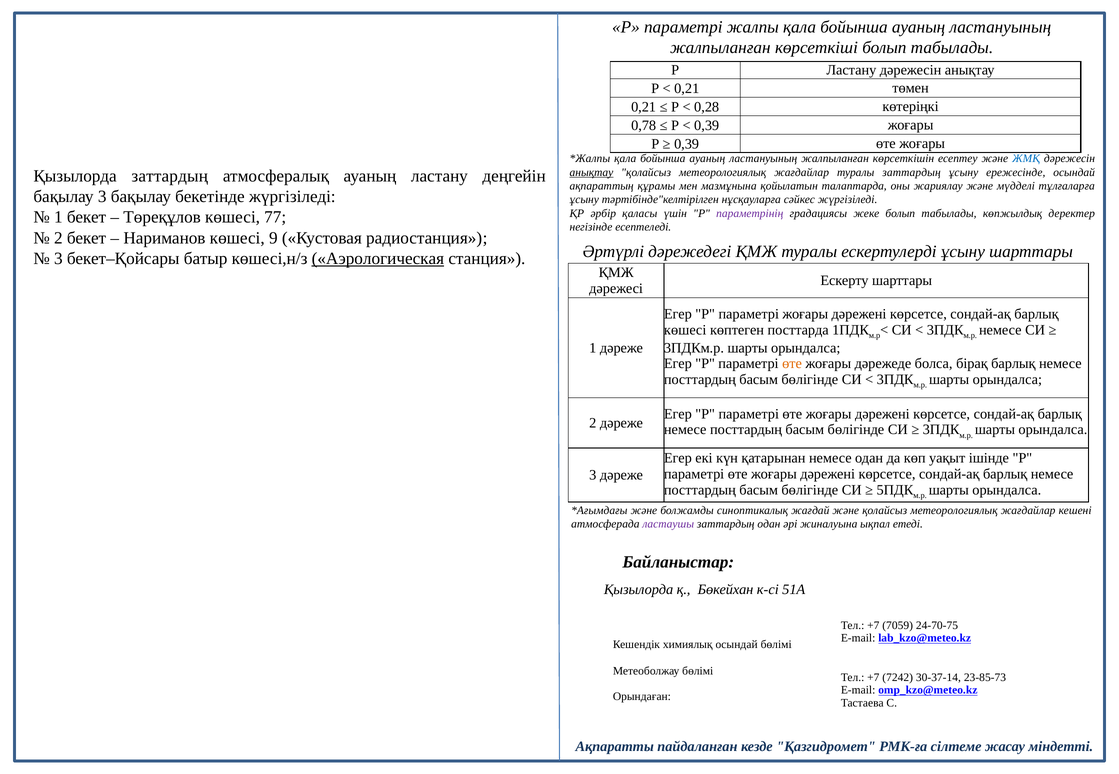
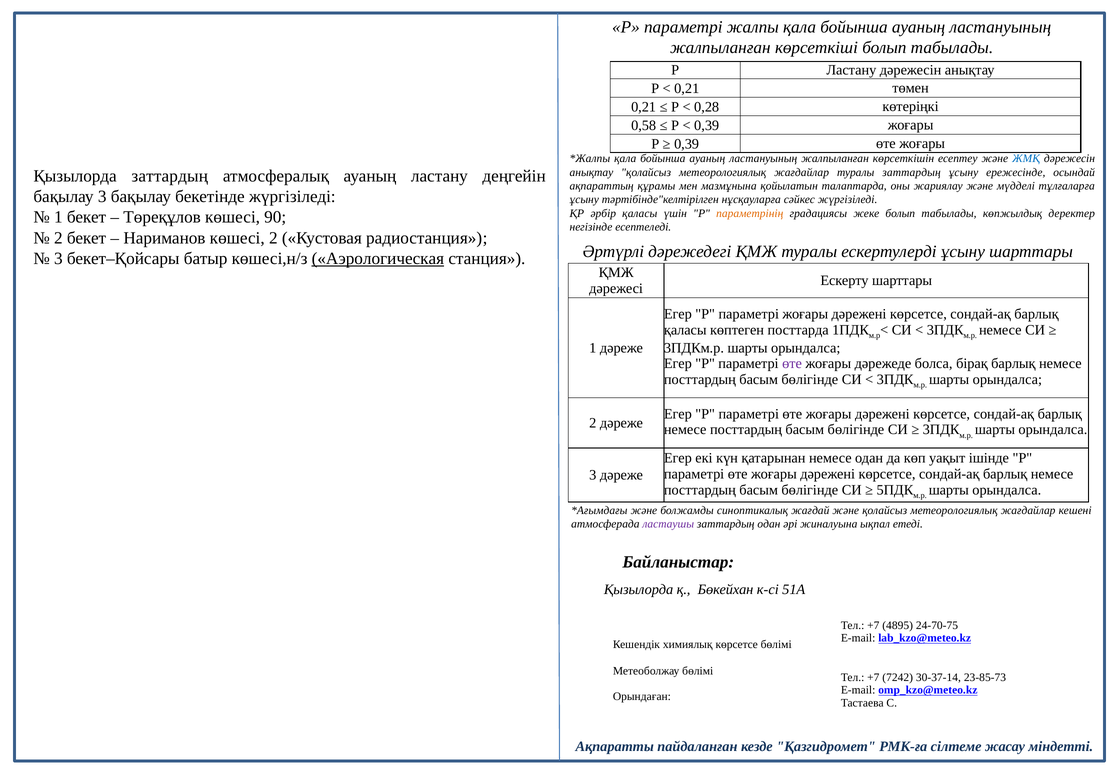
0,78: 0,78 -> 0,58 (644, 126)
анықтау underline: present -> none (591, 172)
параметрінің colour: purple -> orange (750, 214)
77: 77 -> 90 (275, 217)
көшесі 9: 9 -> 2 (273, 238)
көшесі: көшесі -> қаласы (685, 330)
өте colour: orange -> purple (792, 364)
7059: 7059 -> 4895 (898, 626)
химиялық осындай: осындай -> көрсетсе (737, 645)
